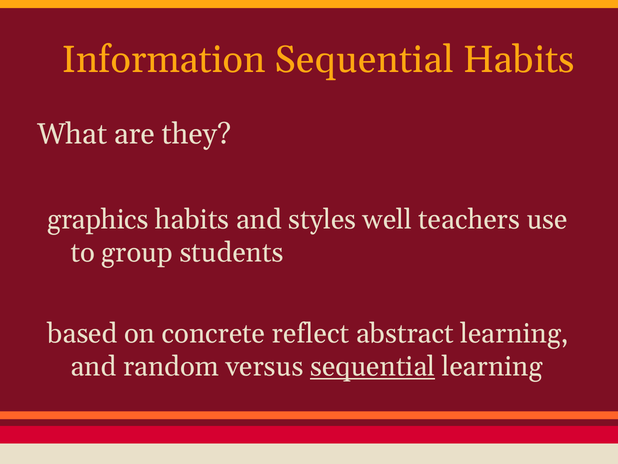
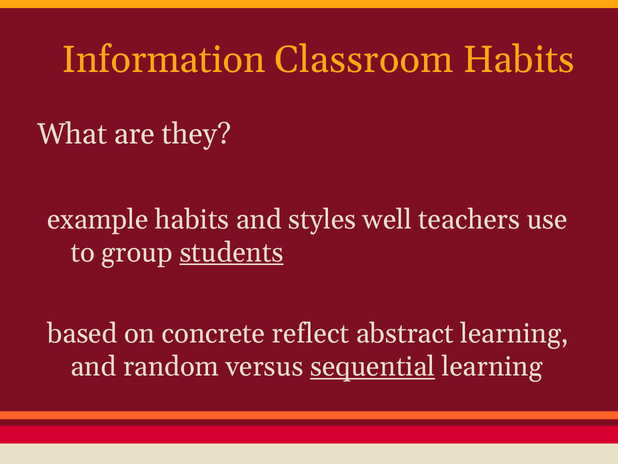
Information Sequential: Sequential -> Classroom (364, 60)
graphics: graphics -> example (98, 219)
students underline: none -> present (231, 252)
